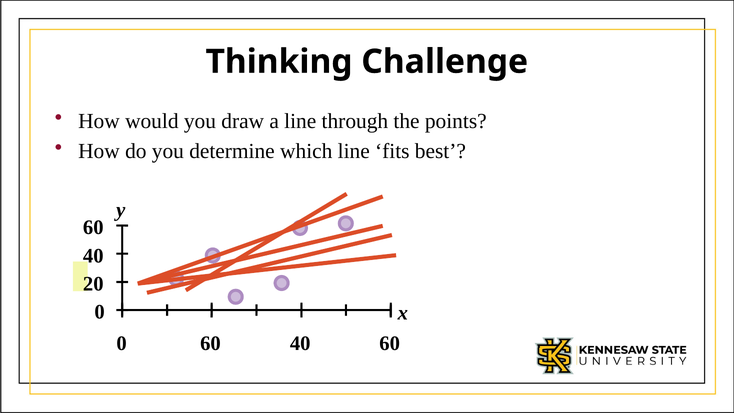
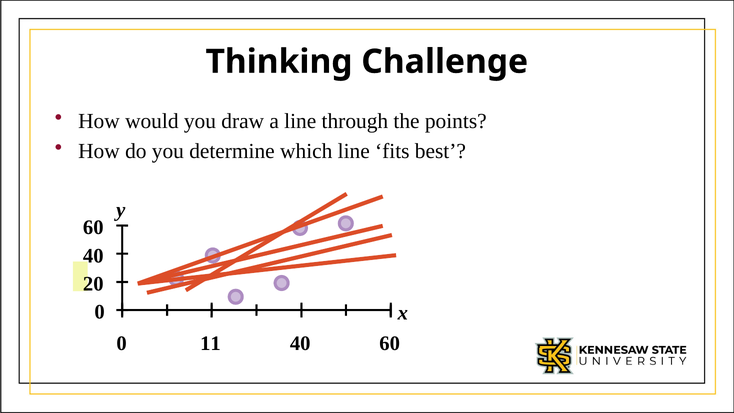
0 60: 60 -> 11 (210, 343)
